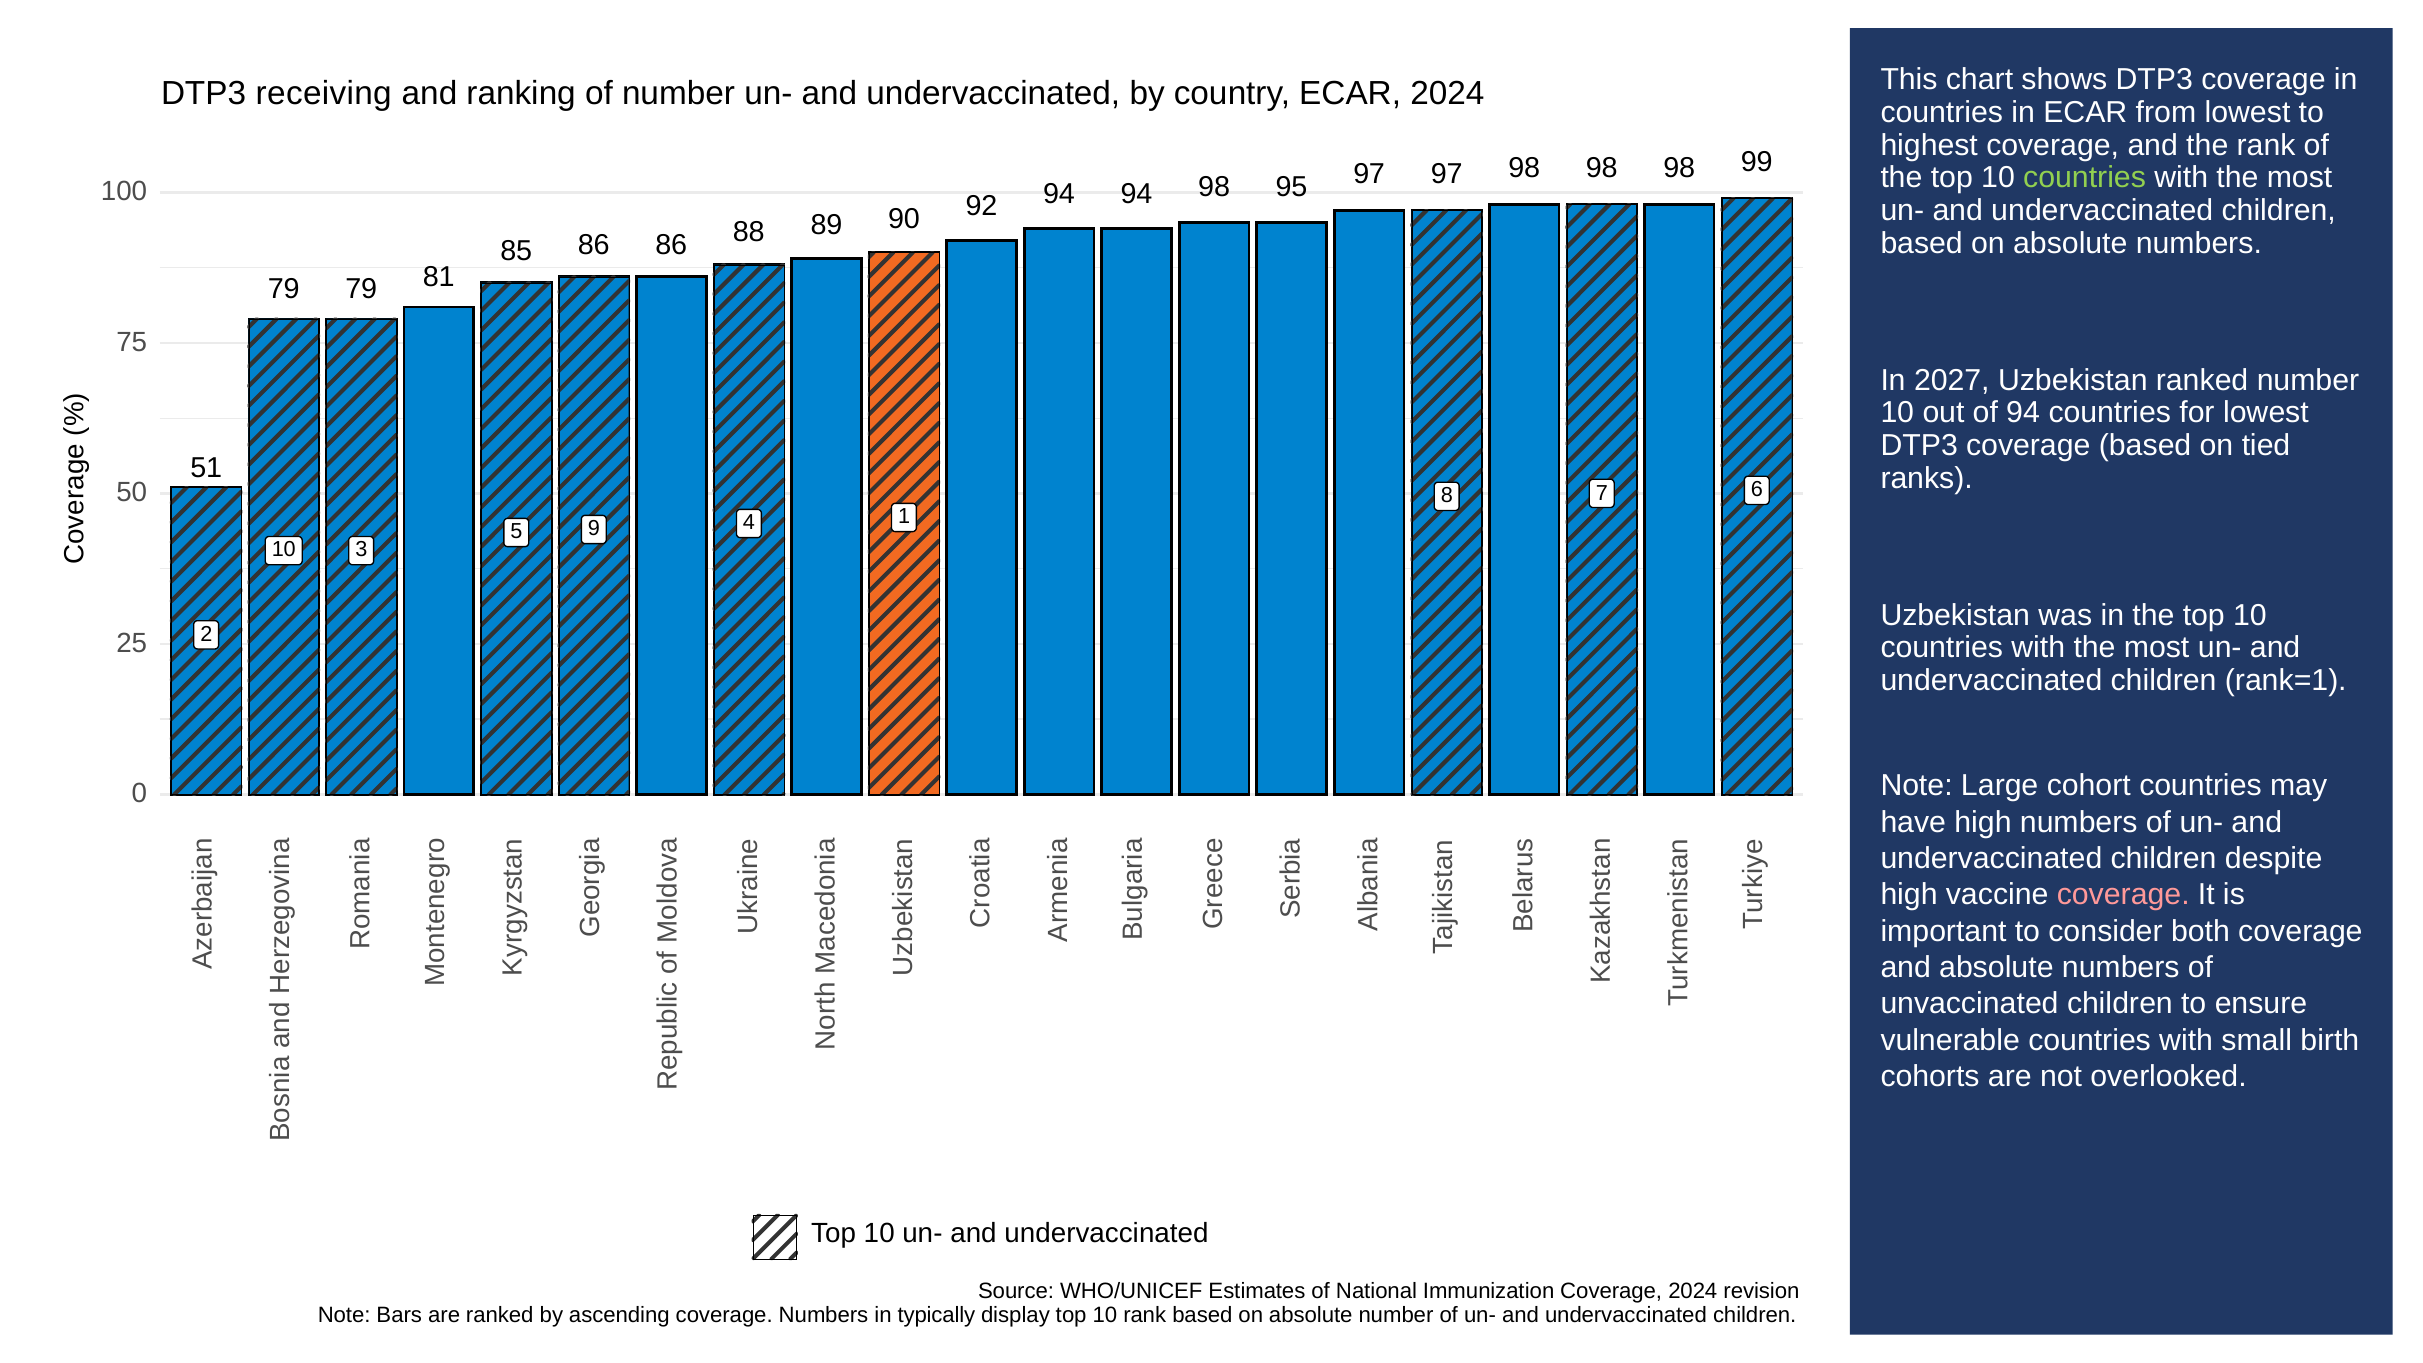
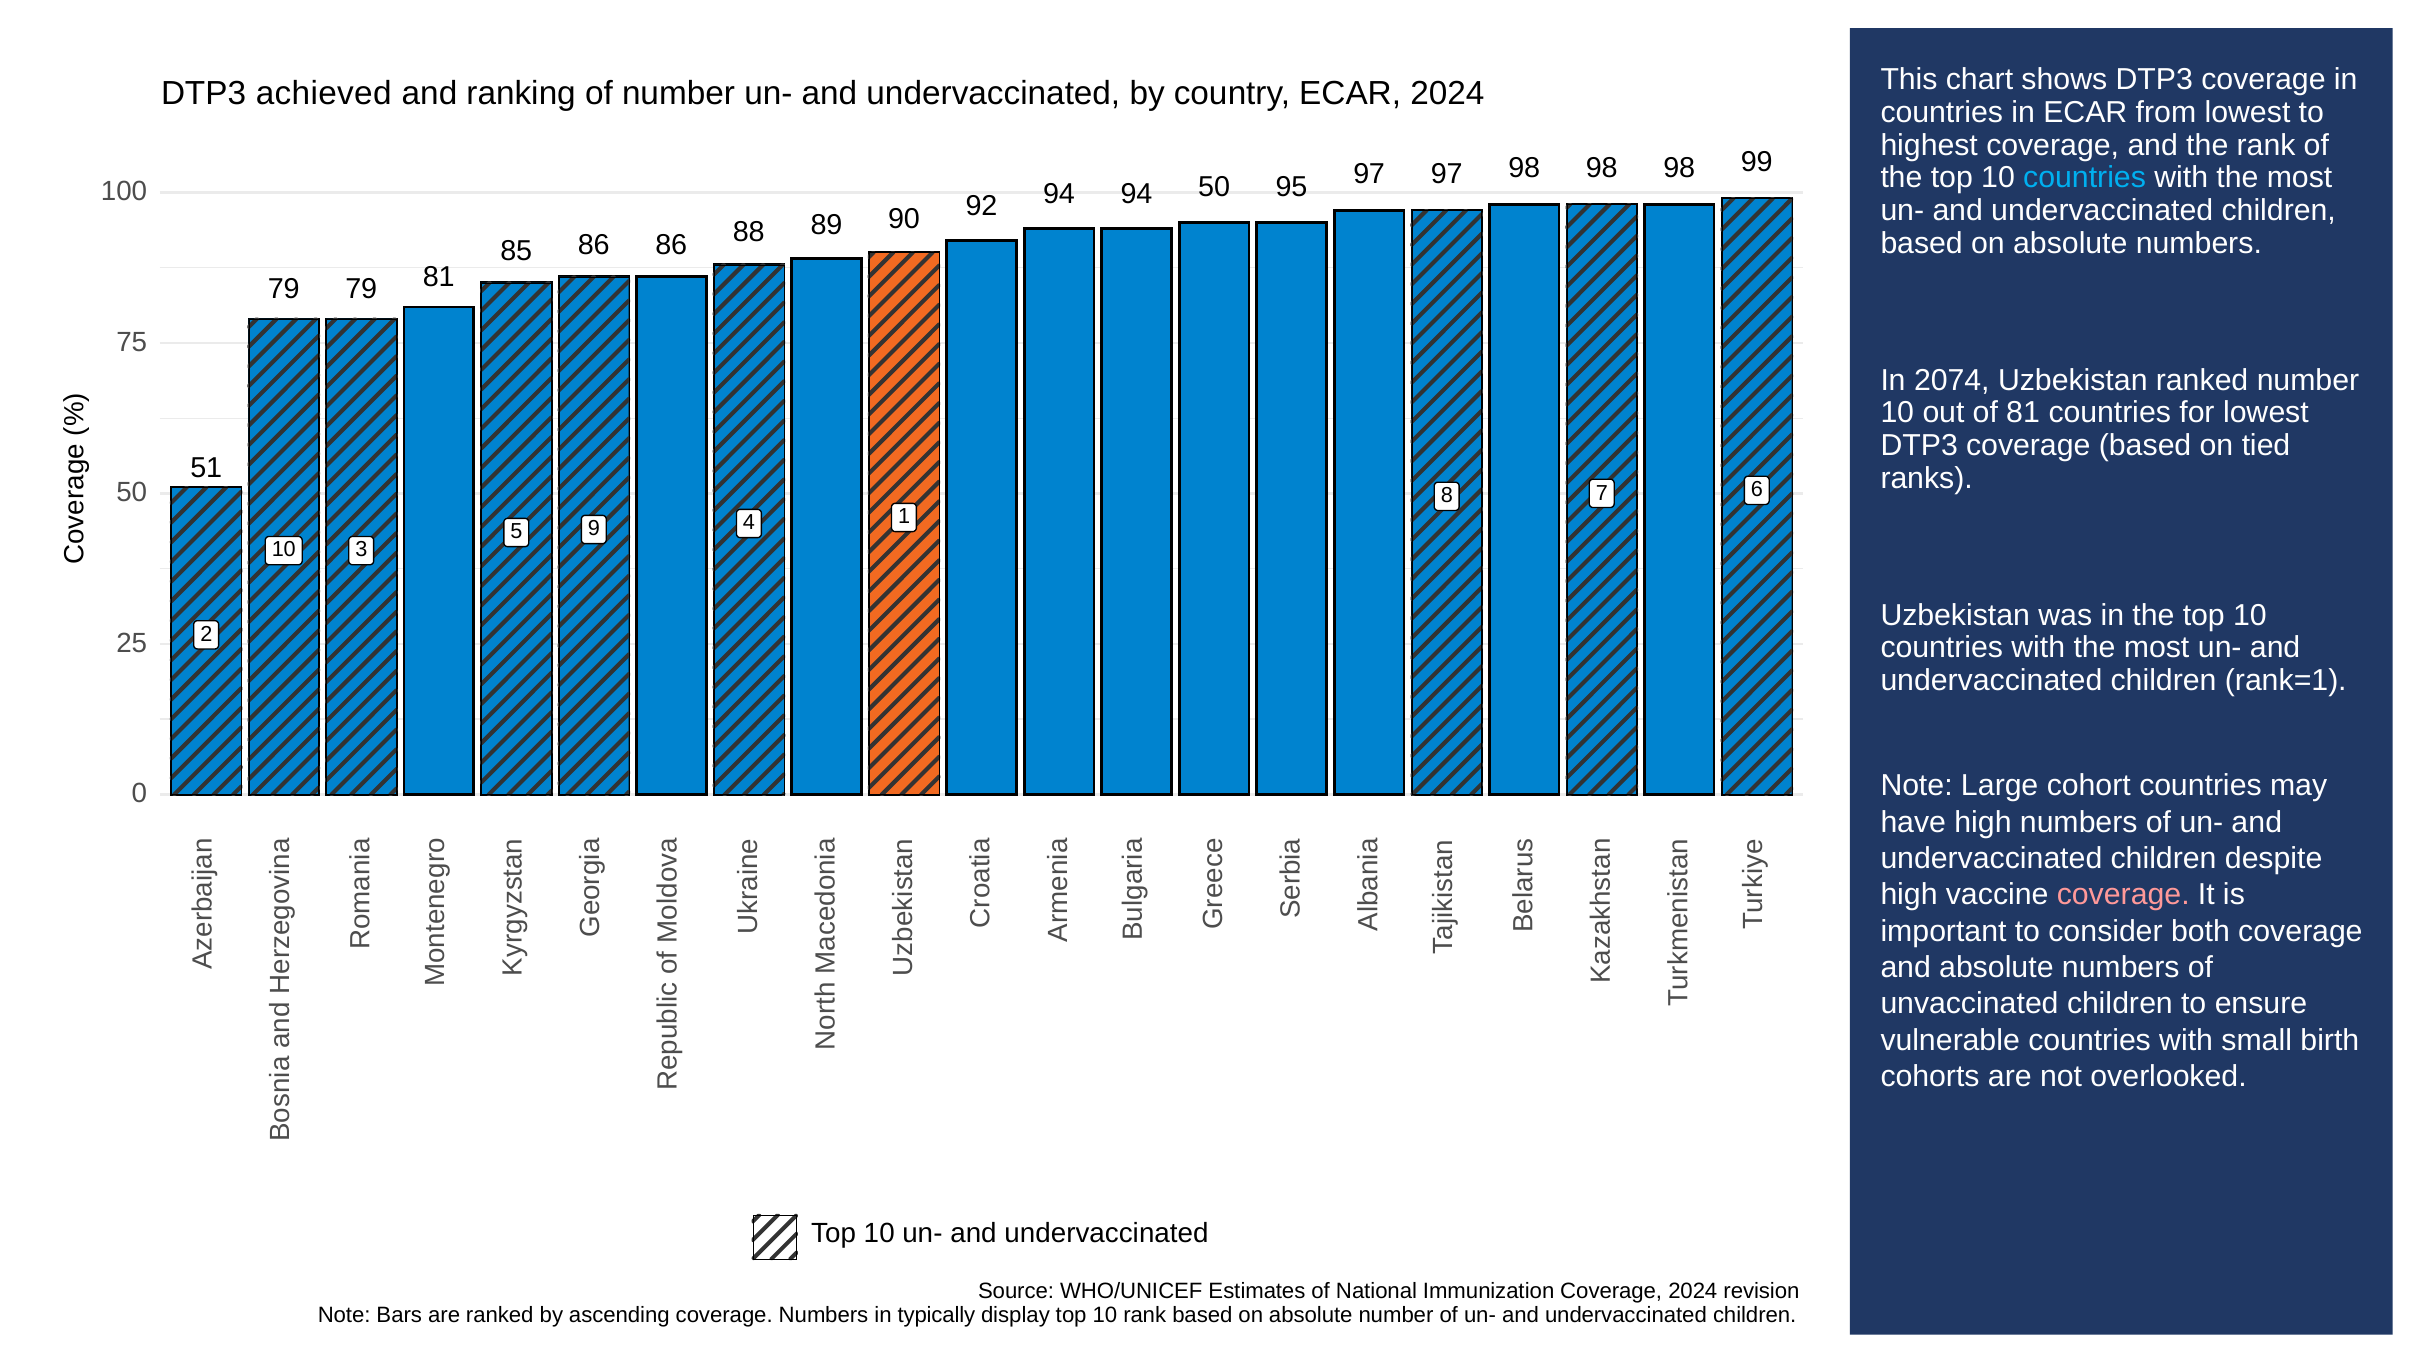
receiving: receiving -> achieved (324, 94)
countries colour: light green -> light blue (2085, 178)
94 98: 98 -> 50 (1214, 187)
2027: 2027 -> 2074 (1952, 380)
of 94: 94 -> 81 (2023, 413)
